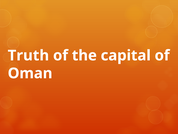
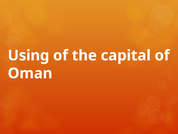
Truth: Truth -> Using (29, 55)
